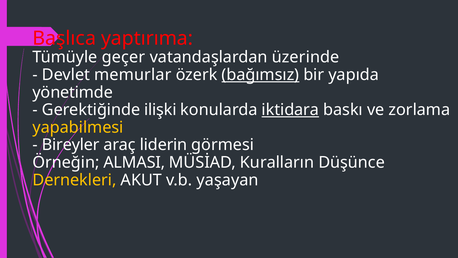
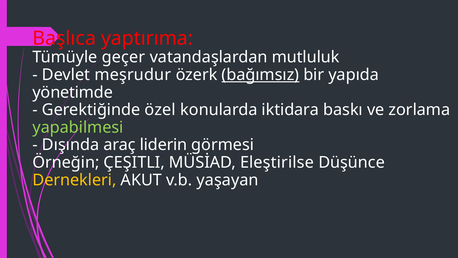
üzerinde: üzerinde -> mutluluk (306, 57)
memurlar: memurlar -> meşrudur (133, 75)
ilişki: ilişki -> özel (160, 110)
iktidara underline: present -> none (290, 110)
yapabilmesi colour: yellow -> light green (78, 127)
Bireyler: Bireyler -> Dışında (71, 145)
ALMASI: ALMASI -> ÇEŞITLI (134, 162)
Kuralların: Kuralların -> Eleştirilse (277, 162)
